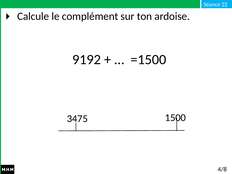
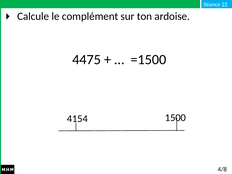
9192: 9192 -> 4475 (87, 60)
3475: 3475 -> 4154 (77, 119)
